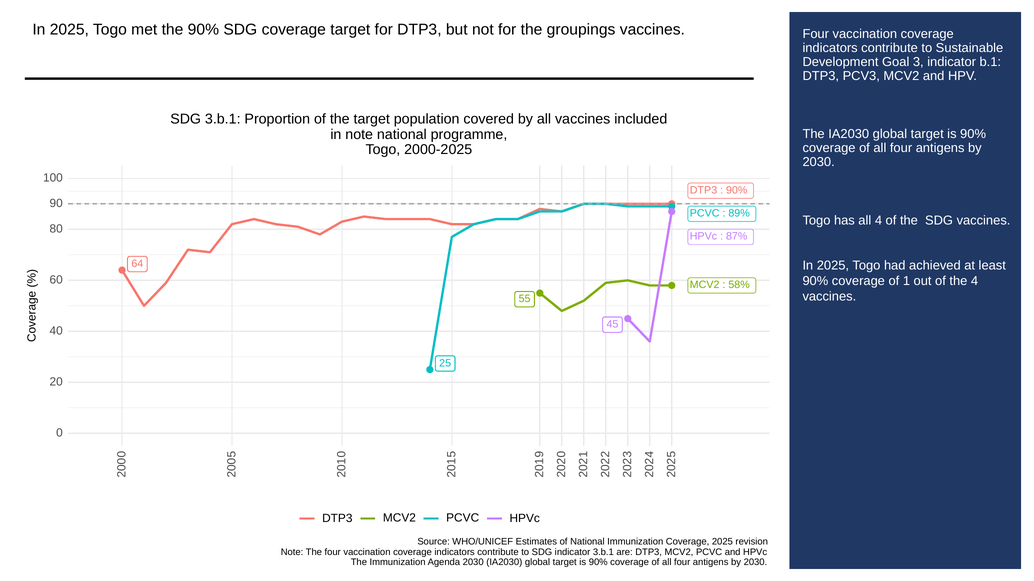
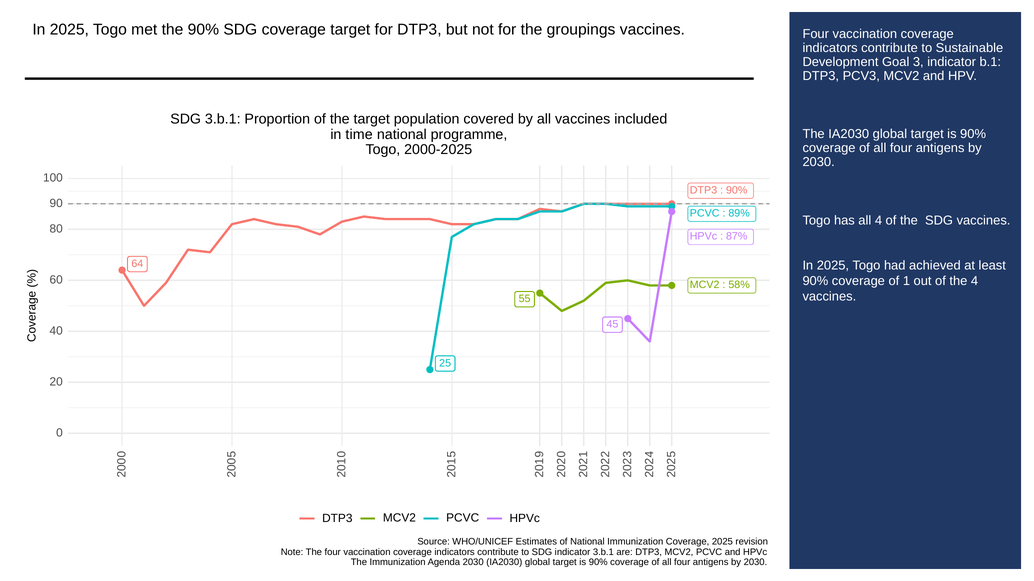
in note: note -> time (359, 135)
